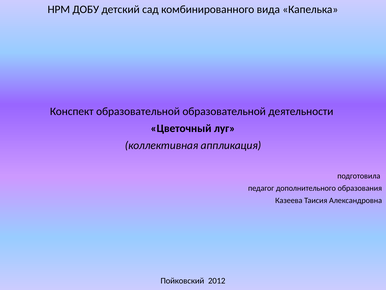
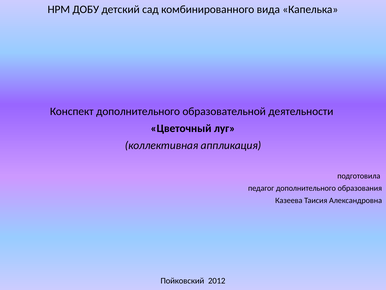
Конспект образовательной: образовательной -> дополнительного (138, 111)
